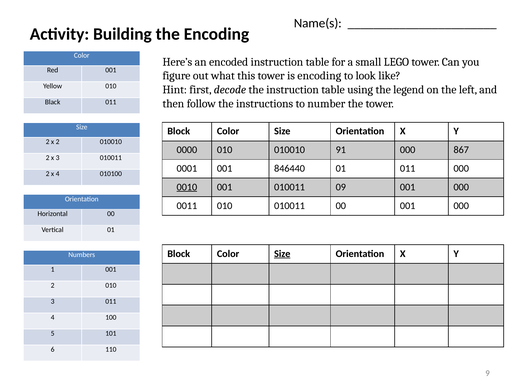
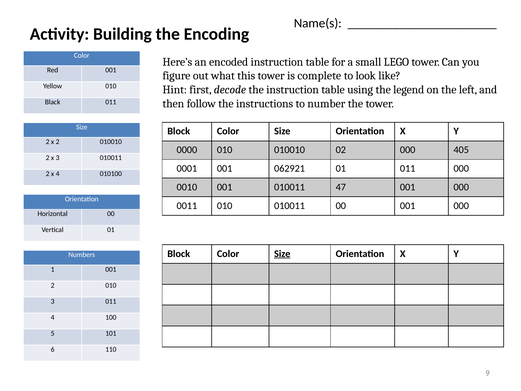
is encoding: encoding -> complete (319, 76)
91: 91 -> 02 (341, 150)
867: 867 -> 405 (461, 150)
846440: 846440 -> 062921 (290, 168)
0010 underline: present -> none (187, 187)
09: 09 -> 47 (341, 187)
